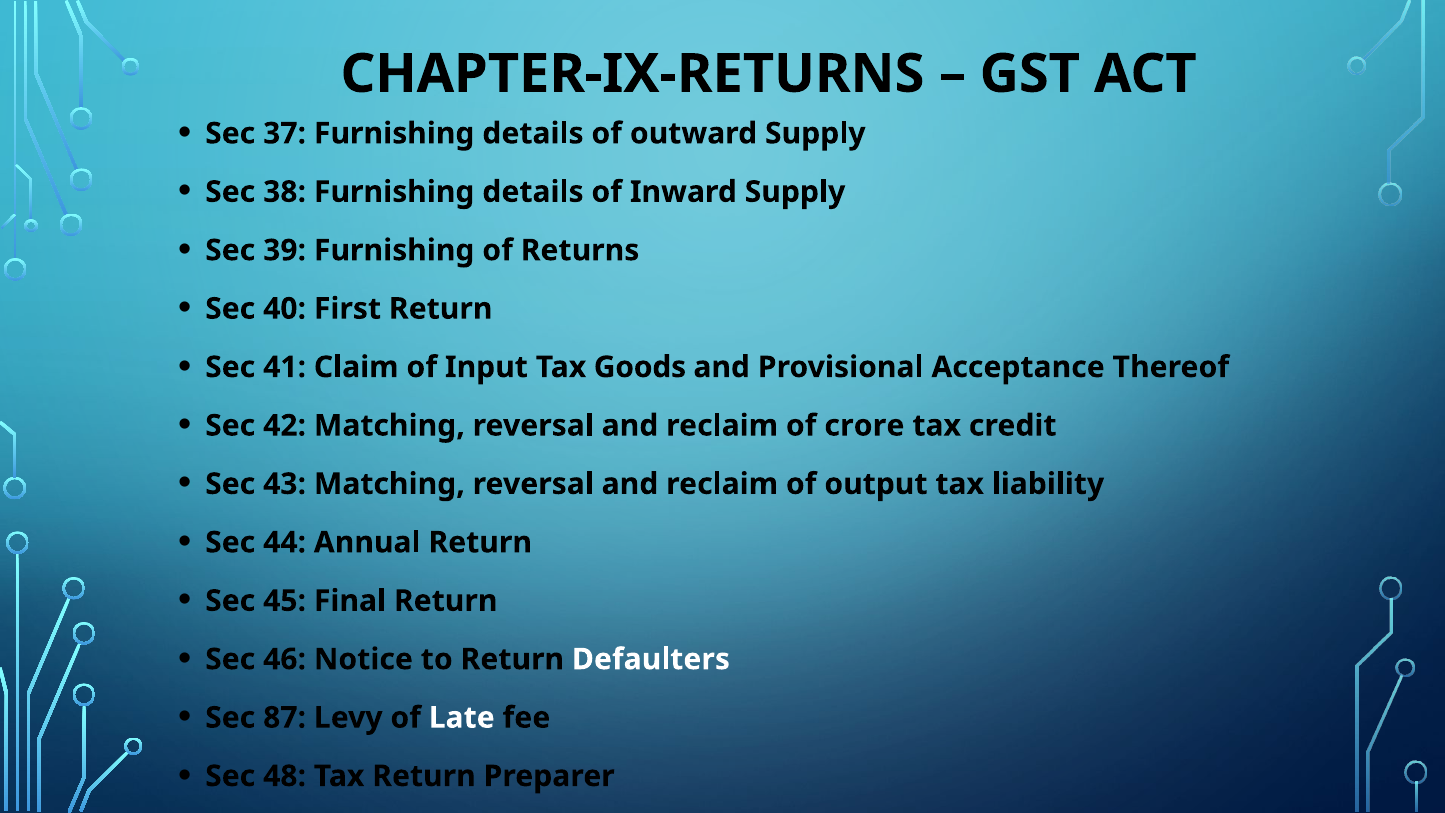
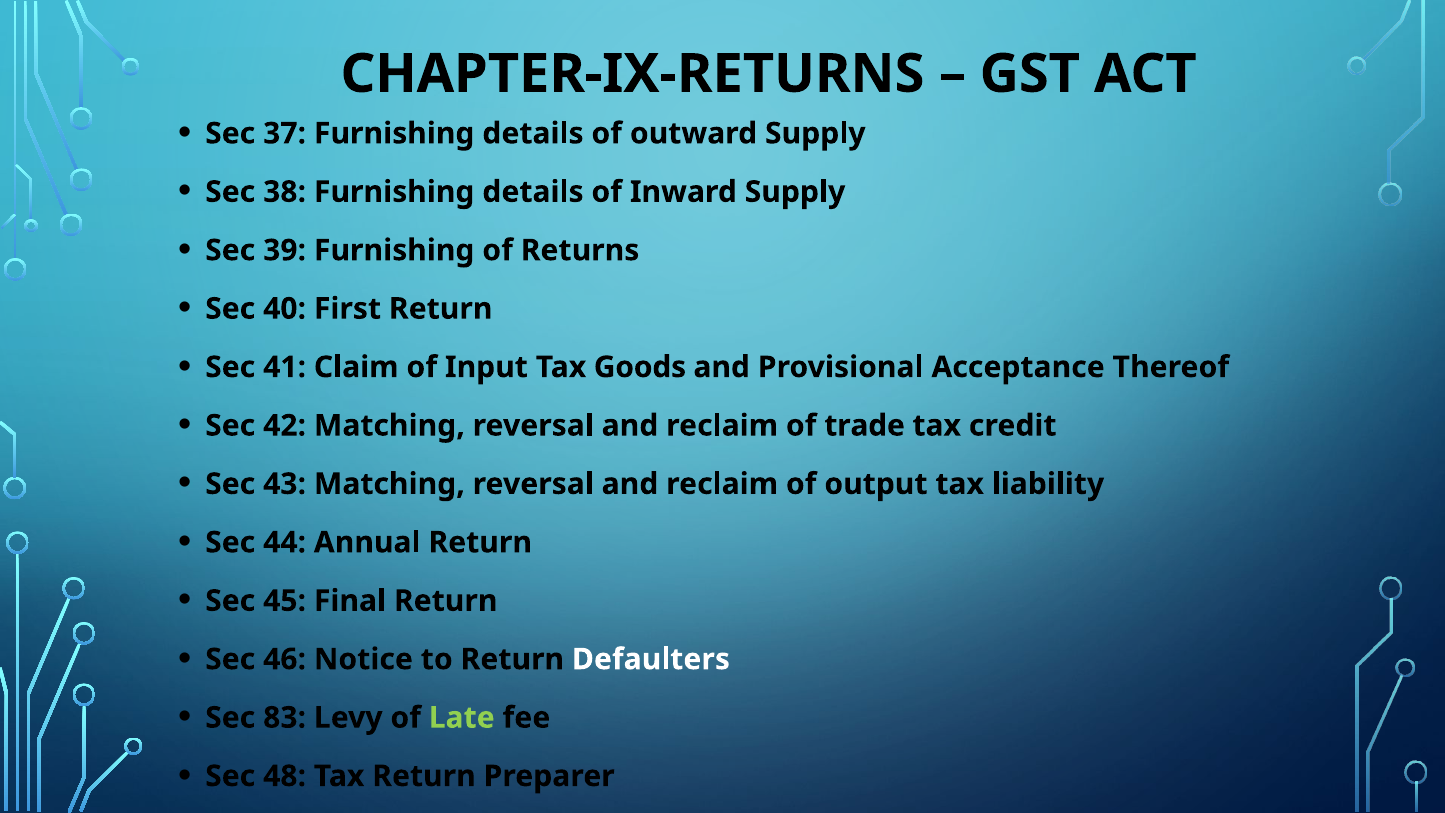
crore: crore -> trade (865, 426)
87: 87 -> 83 (285, 718)
Late colour: white -> light green (462, 718)
